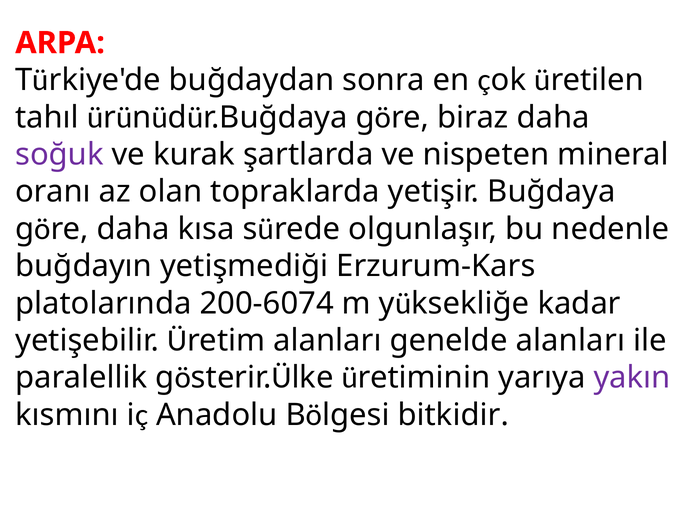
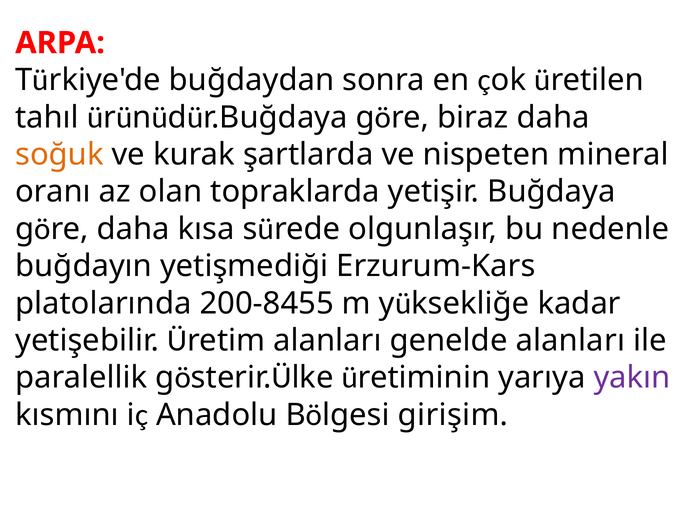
soğuk colour: purple -> orange (59, 155)
200-6074: 200-6074 -> 200-8455 (267, 304)
bitkidir: bitkidir -> girişim (453, 415)
